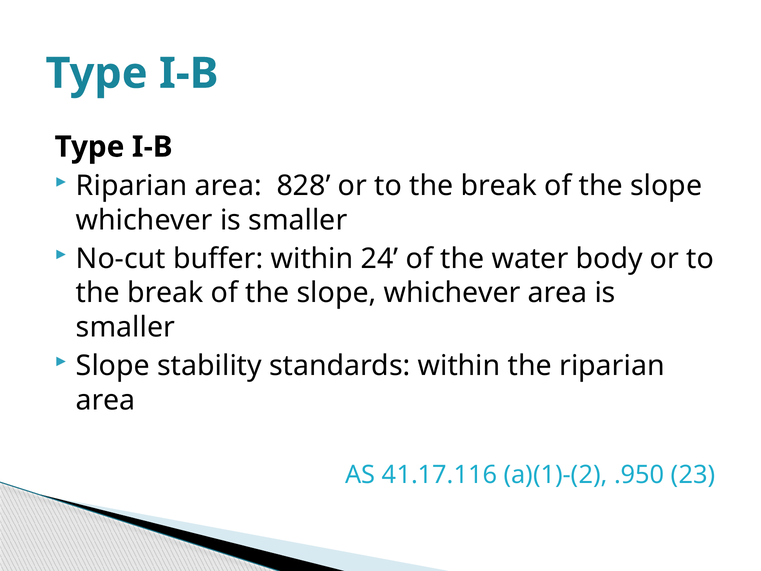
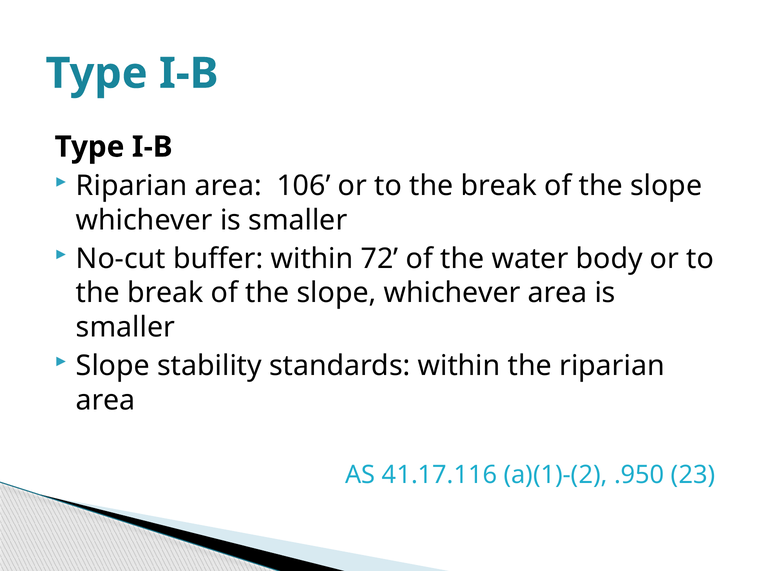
828: 828 -> 106 (304, 186)
24: 24 -> 72 (380, 259)
